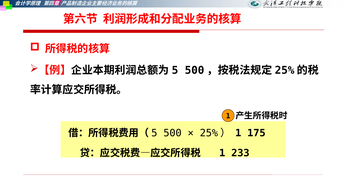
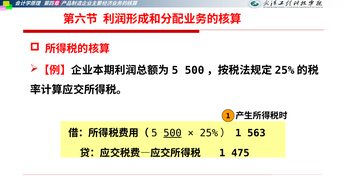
500 underline: none -> present (173, 133)
175: 175 -> 563 (256, 133)
233: 233 -> 475 (240, 154)
